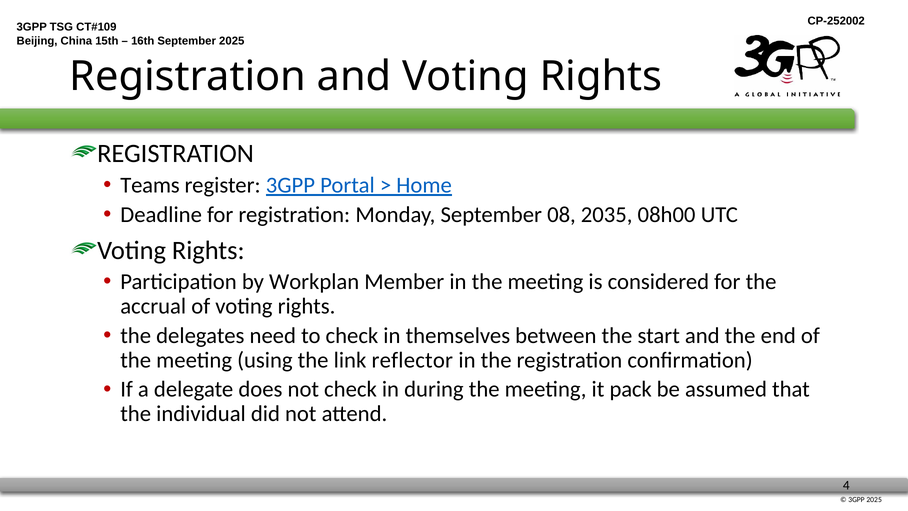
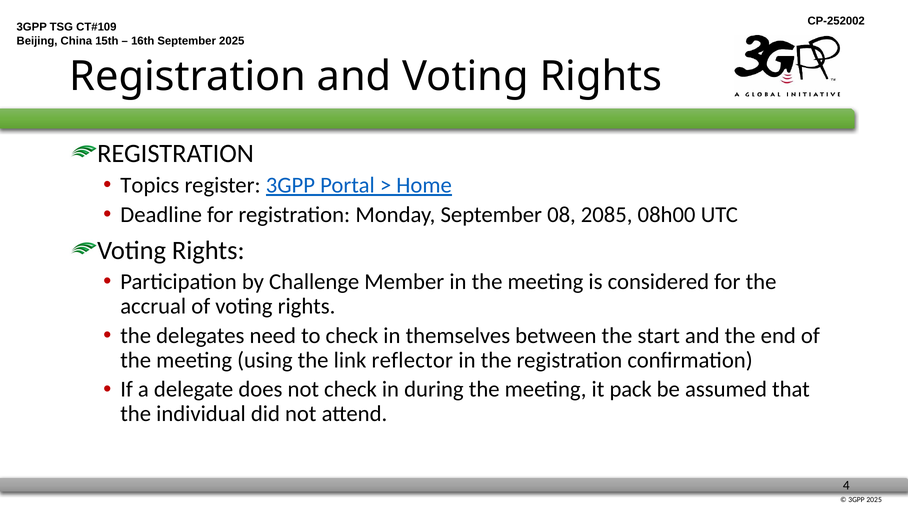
Teams: Teams -> Topics (150, 185)
2035: 2035 -> 2085 (607, 214)
Workplan: Workplan -> Challenge (314, 282)
